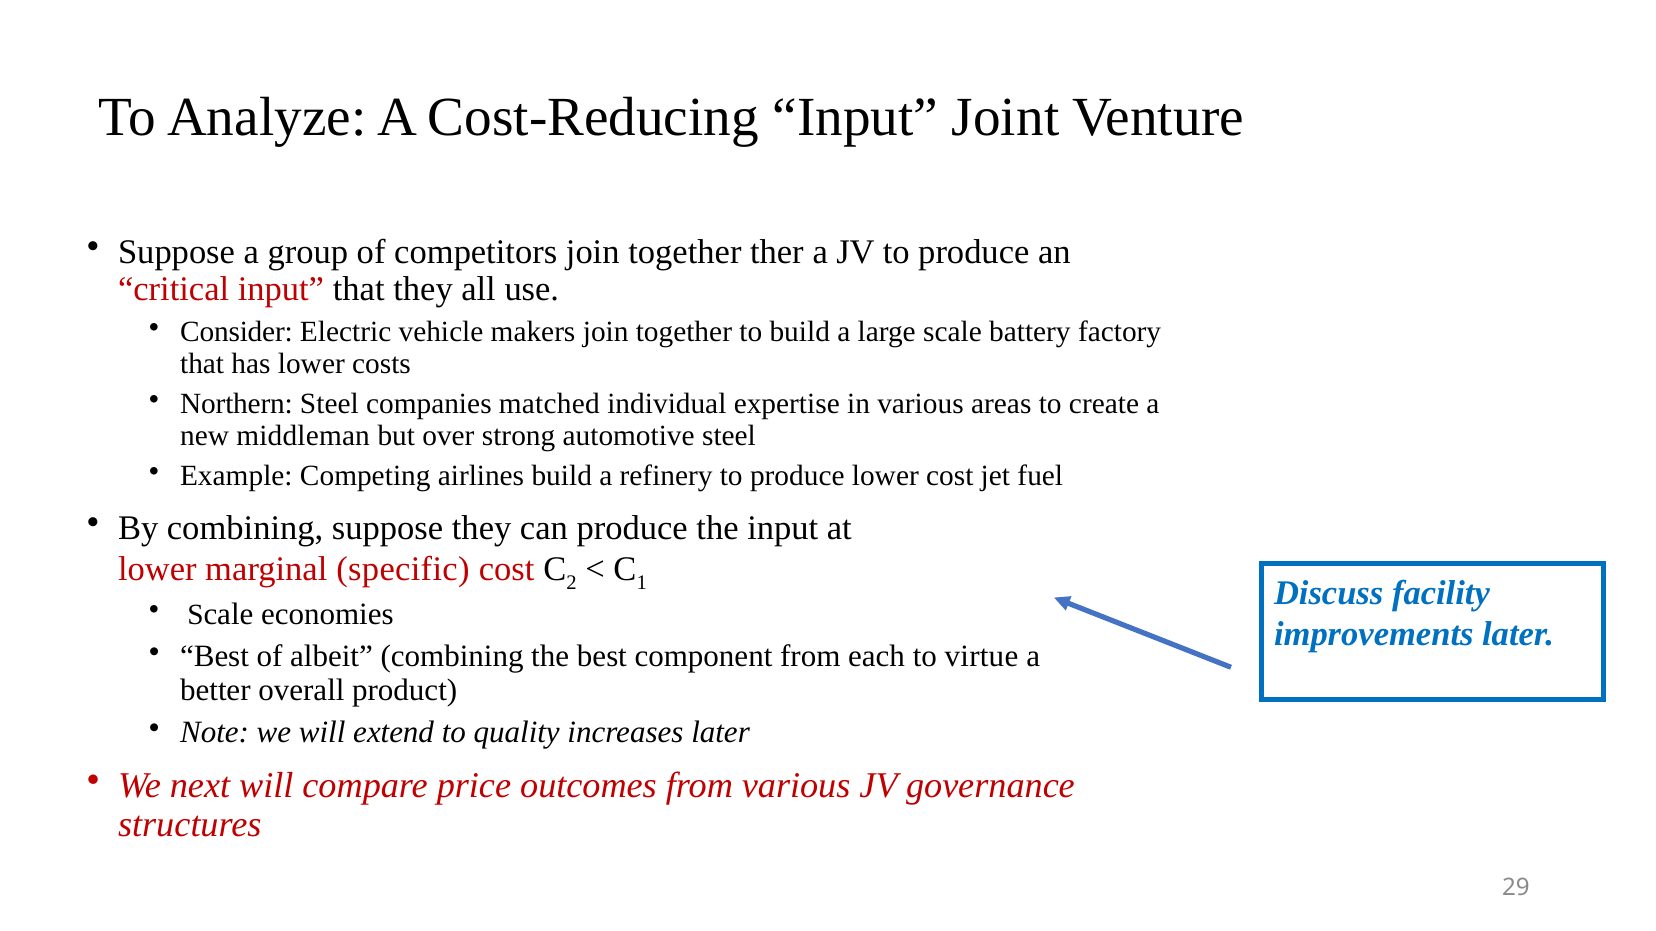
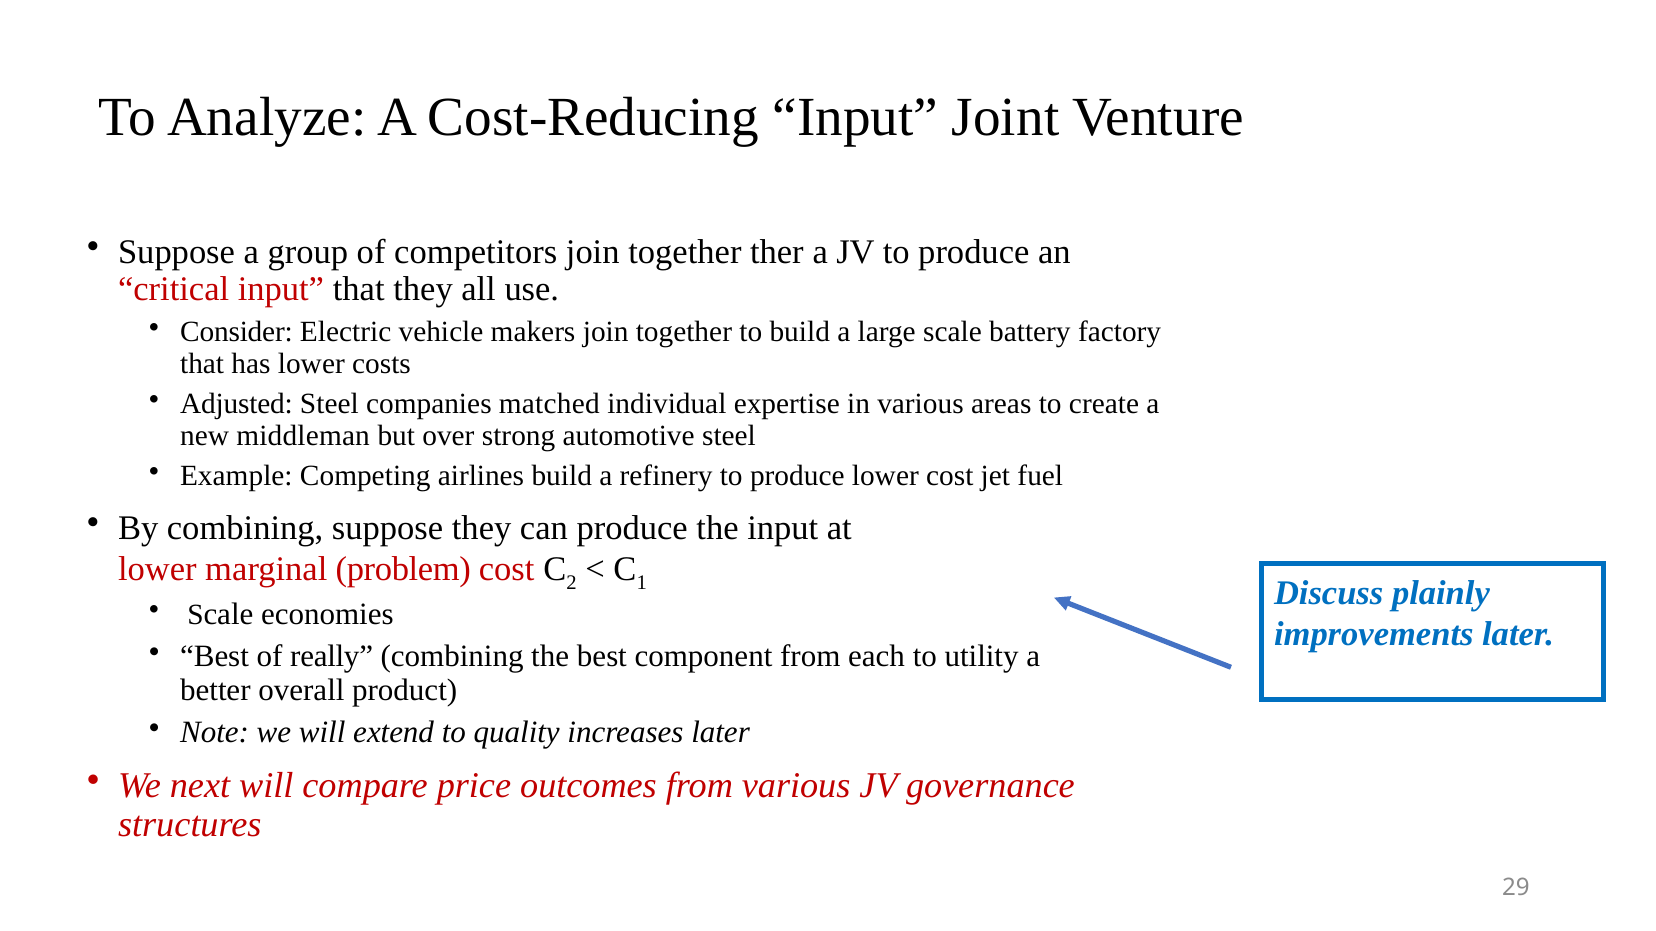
Northern: Northern -> Adjusted (236, 404)
specific: specific -> problem (403, 570)
facility: facility -> plainly (1441, 593)
albeit: albeit -> really (332, 657)
virtue: virtue -> utility (982, 657)
